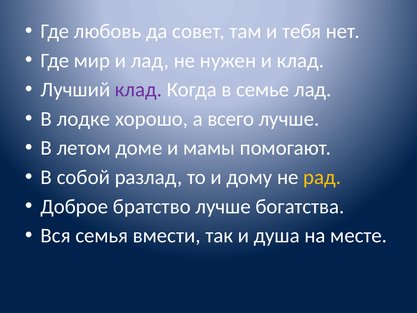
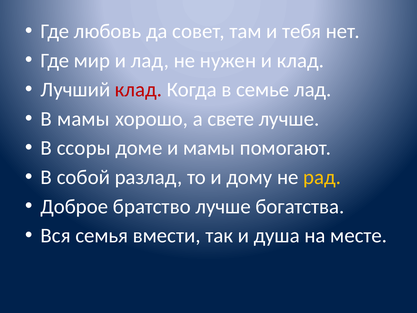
клад colour: purple -> red (139, 90)
В лодке: лодке -> мамы (83, 119)
всего: всего -> свете (231, 119)
летом: летом -> ссоры (84, 148)
